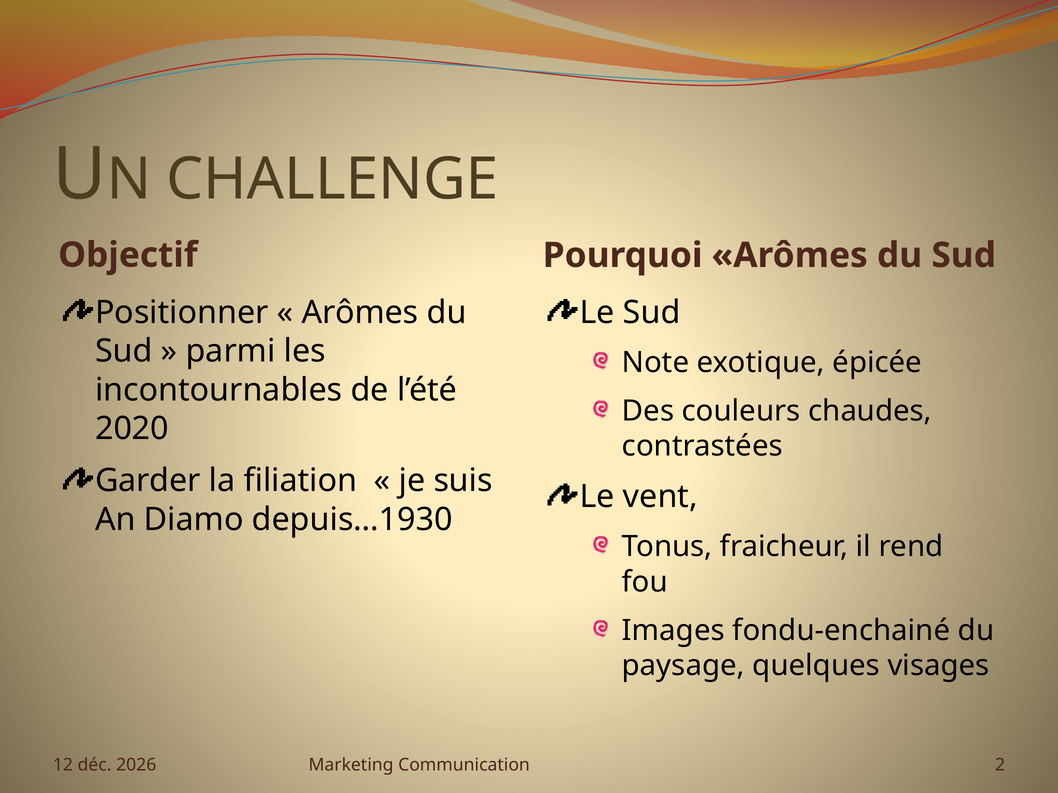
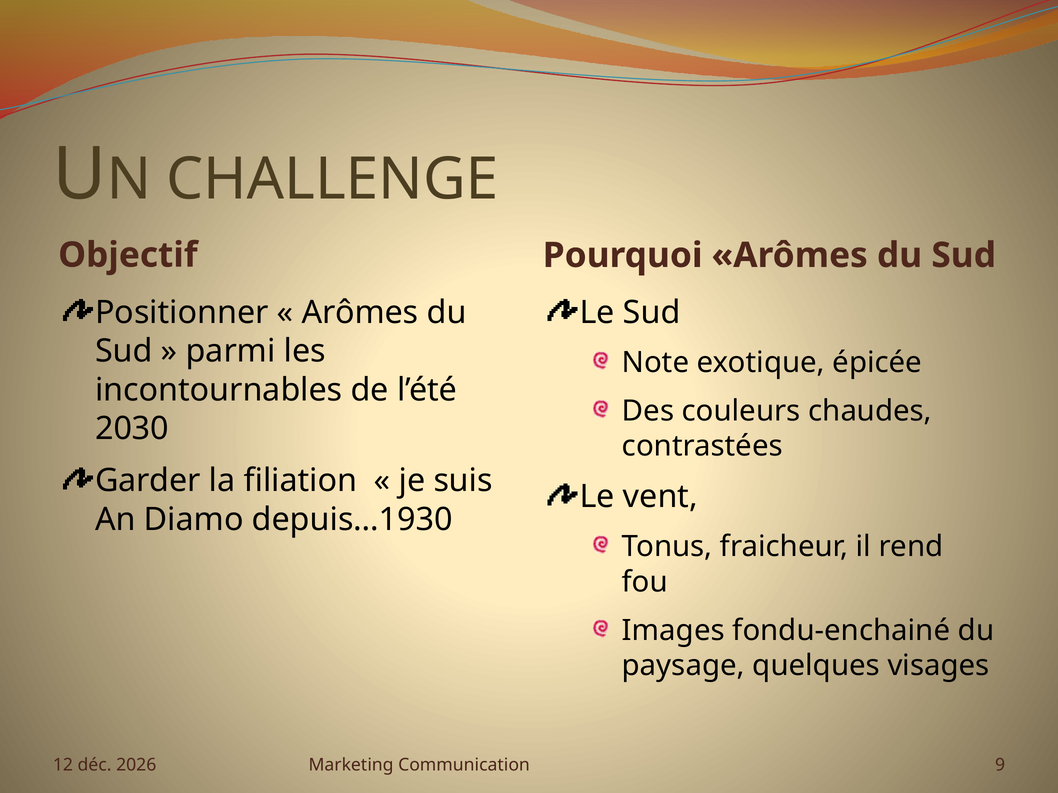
2020: 2020 -> 2030 (132, 429)
2: 2 -> 9 (1000, 765)
